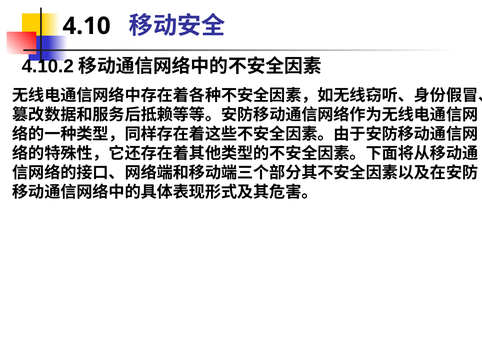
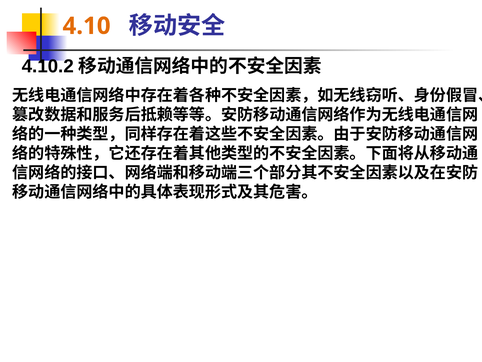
4.10 colour: black -> orange (87, 26)
